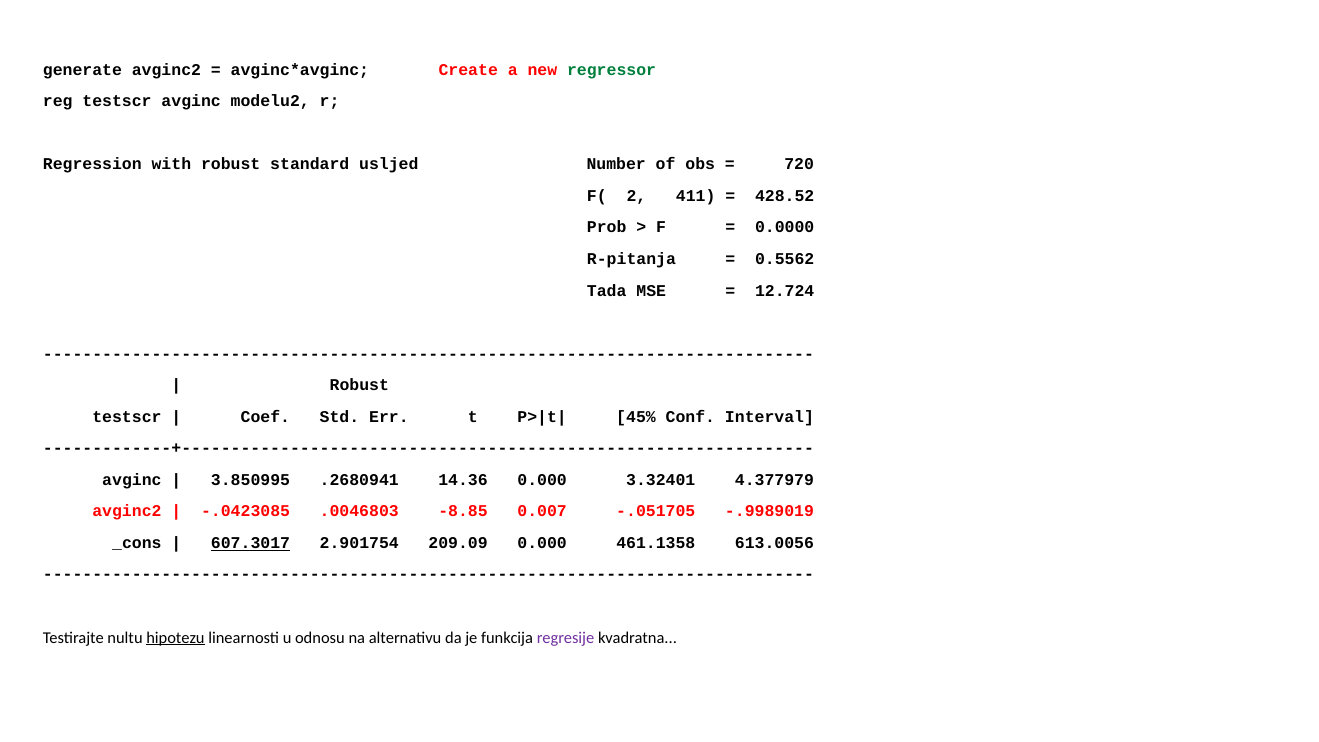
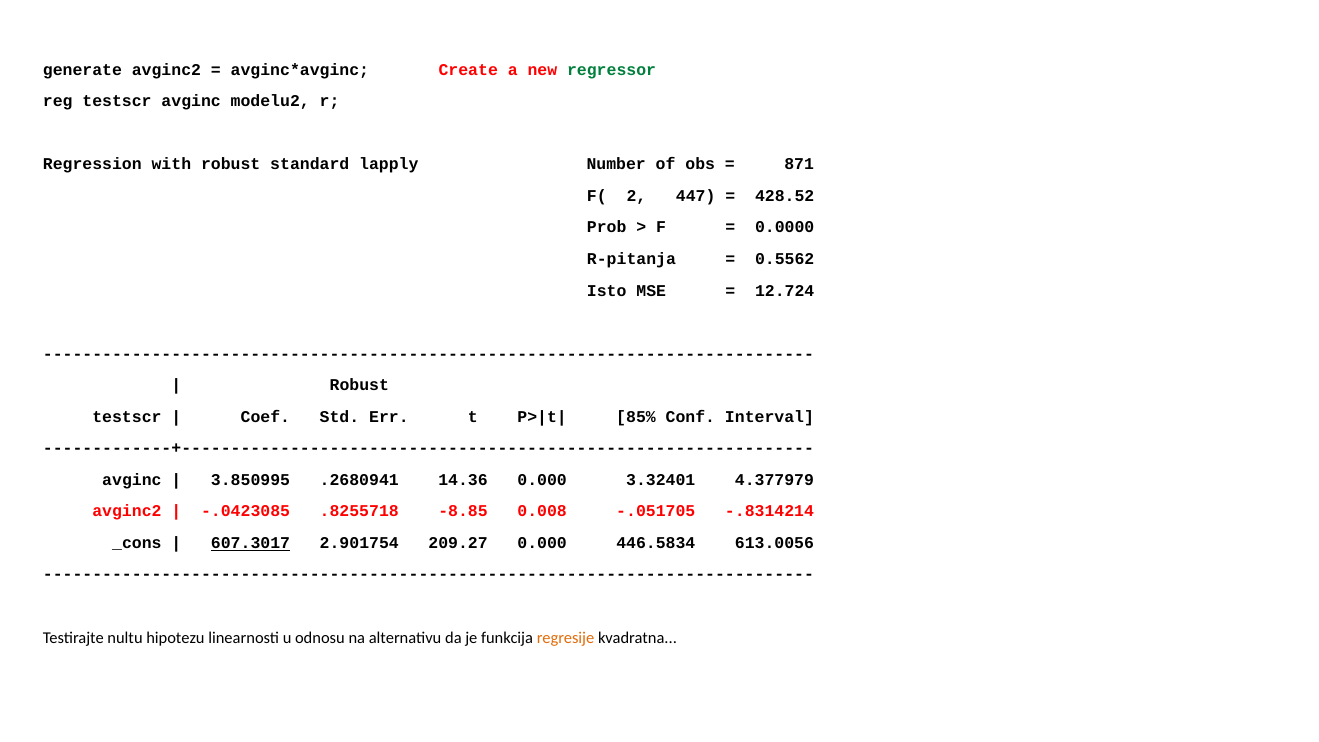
usljed: usljed -> lapply (389, 164)
720: 720 -> 871 (799, 164)
411: 411 -> 447 (696, 196)
Tada: Tada -> Isto (607, 291)
45%: 45% -> 85% (636, 417)
.0046803: .0046803 -> .8255718 (359, 511)
0.007: 0.007 -> 0.008 (542, 511)
-.9989019: -.9989019 -> -.8314214 (769, 511)
209.09: 209.09 -> 209.27 (458, 543)
461.1358: 461.1358 -> 446.5834 (656, 543)
hipotezu underline: present -> none (176, 638)
regresije colour: purple -> orange (566, 638)
